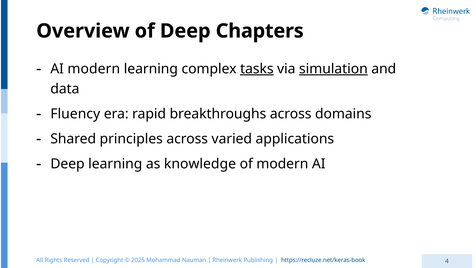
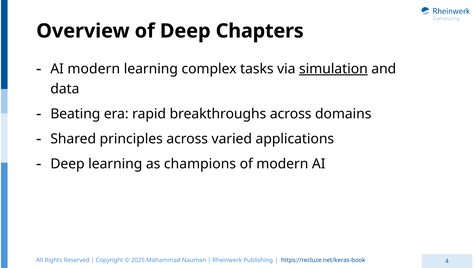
tasks underline: present -> none (257, 69)
Fluency: Fluency -> Beating (75, 114)
knowledge: knowledge -> champions (200, 164)
